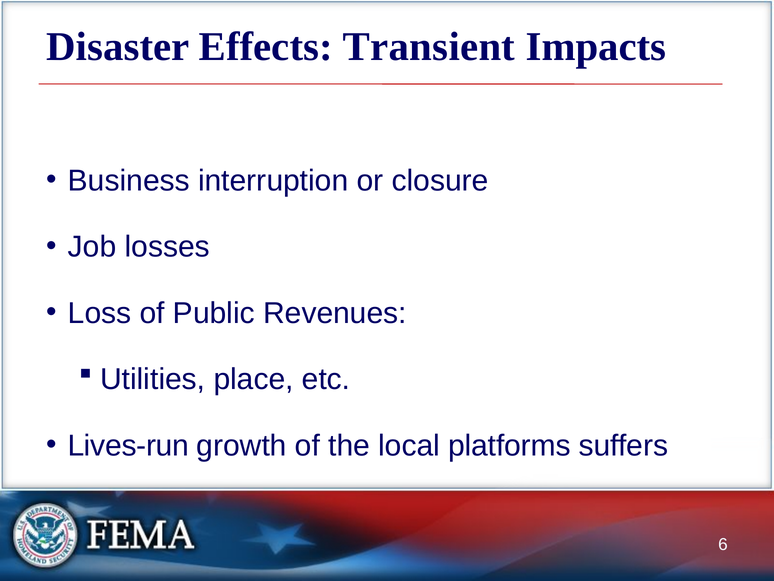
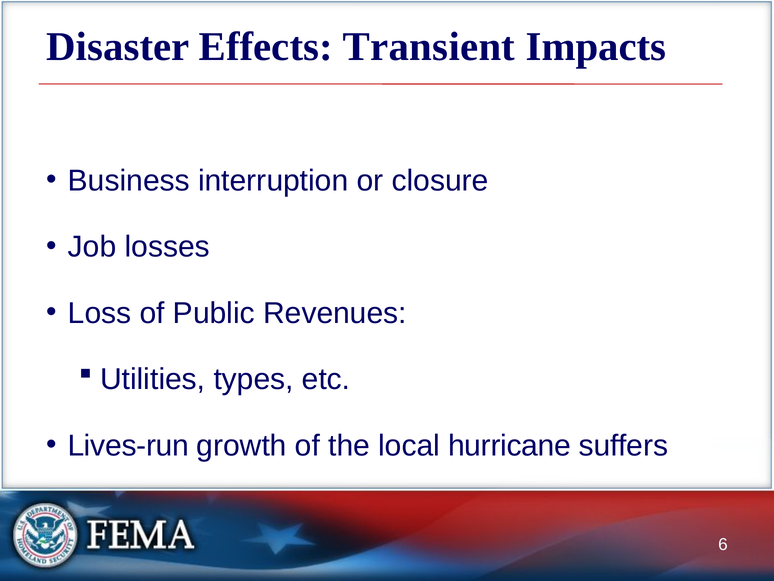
place: place -> types (254, 379)
platforms: platforms -> hurricane (510, 445)
